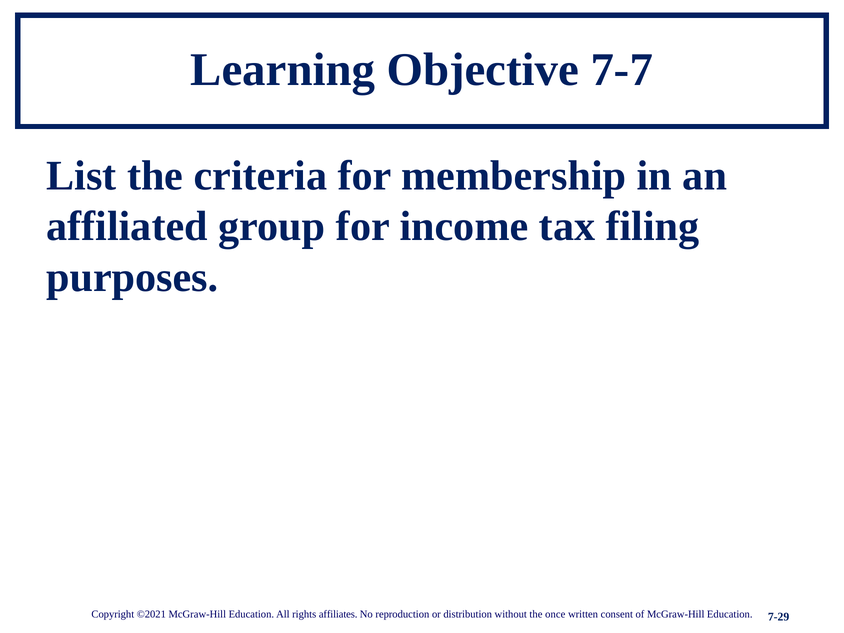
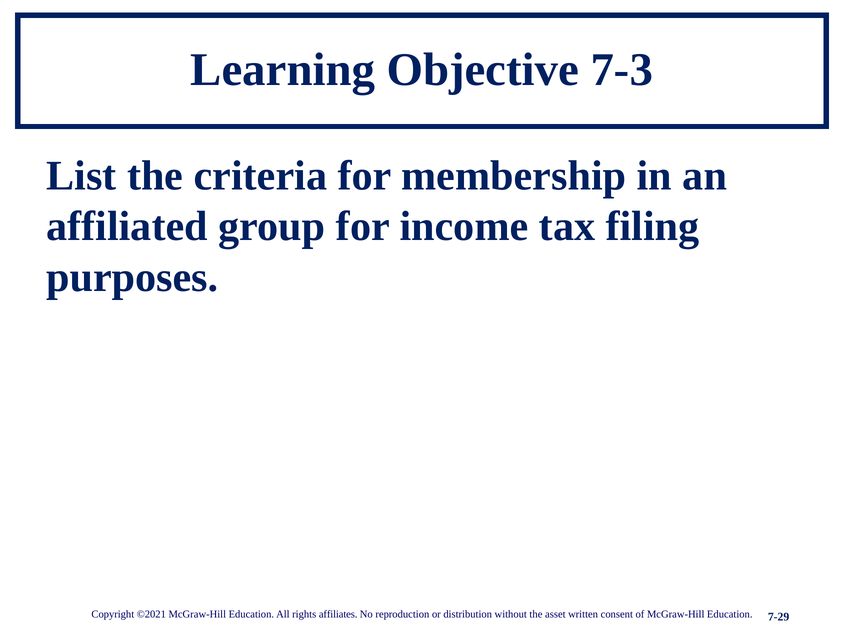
7-7: 7-7 -> 7-3 (622, 70)
once: once -> asset (555, 614)
